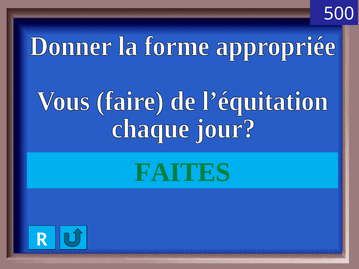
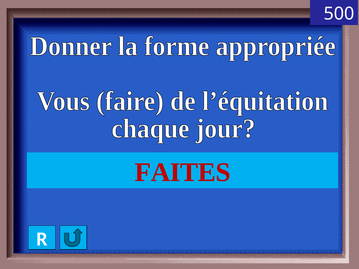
FAITES colour: green -> red (183, 172)
